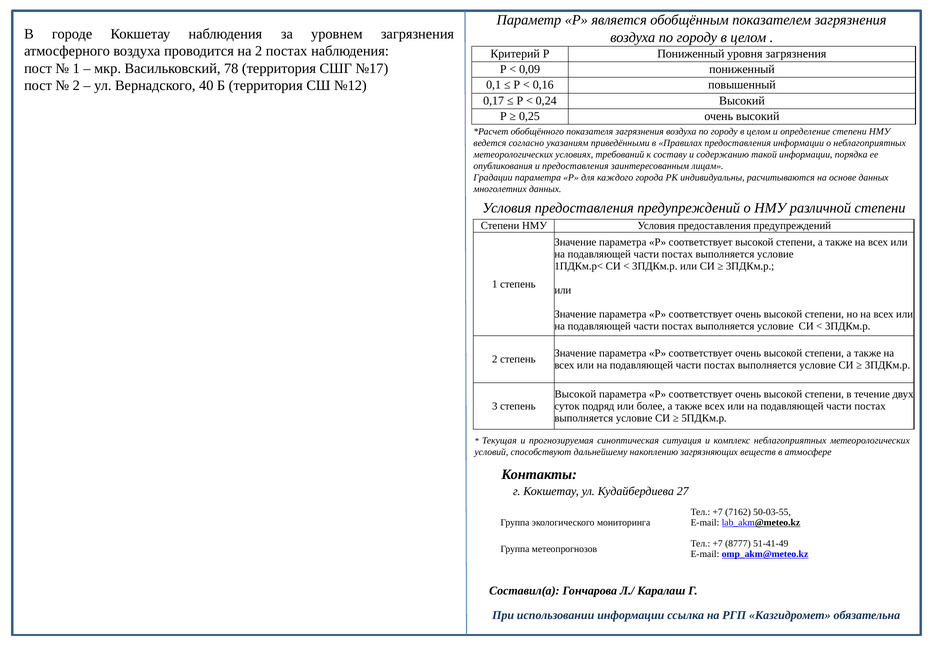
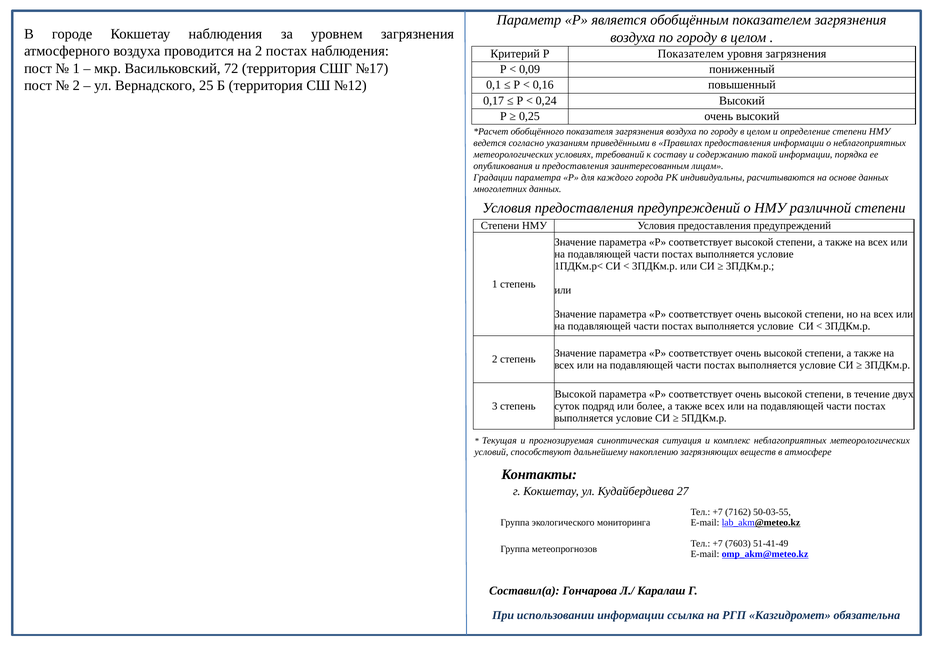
Р Пониженный: Пониженный -> Показателем (691, 54)
78: 78 -> 72 (231, 68)
40: 40 -> 25 (206, 86)
8777: 8777 -> 7603 (738, 544)
